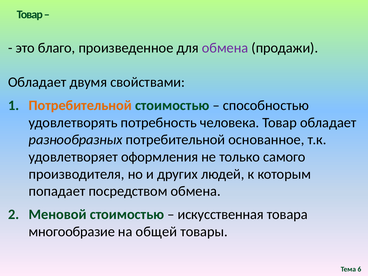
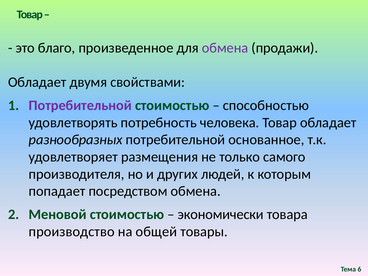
Потребительной colour: orange -> purple (80, 105)
оформления: оформления -> размещения (160, 157)
искусственная: искусственная -> экономически (221, 214)
многообразие: многообразие -> производство (72, 232)
